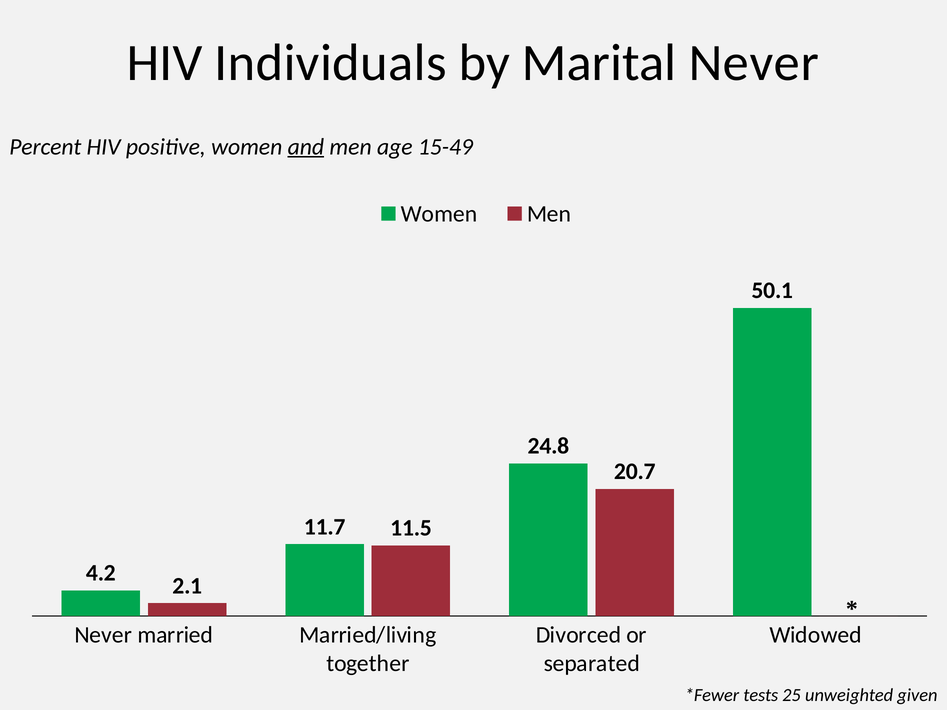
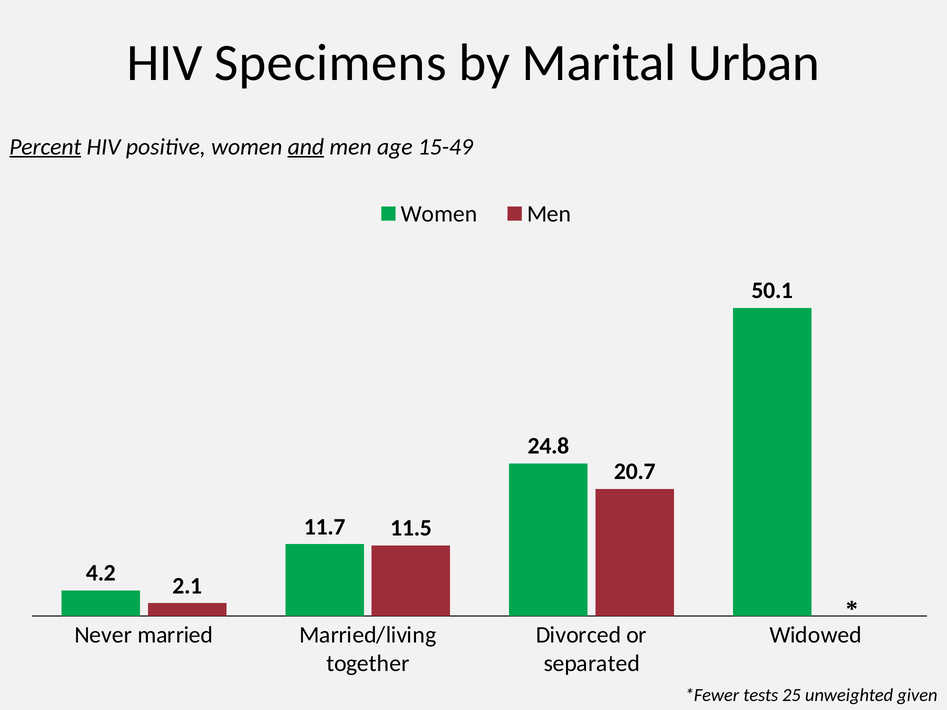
Individuals: Individuals -> Specimens (330, 63)
Marital Never: Never -> Urban (754, 63)
Percent underline: none -> present (45, 147)
